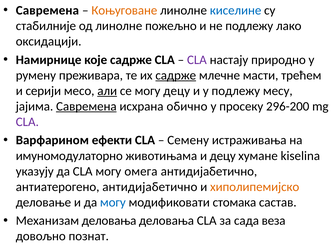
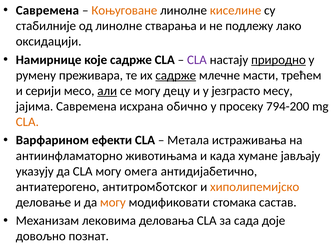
киселине colour: blue -> orange (236, 10)
пожељно: пожељно -> стварања (171, 26)
природно underline: none -> present (278, 60)
у подлежу: подлежу -> језграсто (236, 91)
Савремена underline: present -> none (86, 106)
296-200: 296-200 -> 794-200 (288, 106)
CLA colour: purple -> orange (27, 122)
Семену: Семену -> Метала (188, 140)
имуномодулаторно: имуномодулаторно -> антиинфламаторно (69, 156)
и децу: децу -> када (223, 156)
kiselina: kiselina -> јављају (300, 156)
антиатерогено антидијабетично: антидијабетично -> антитромботског (150, 187)
могу colour: blue -> orange (113, 202)
Механизам деловања: деловања -> лековима (109, 221)
веза: веза -> доје (274, 221)
